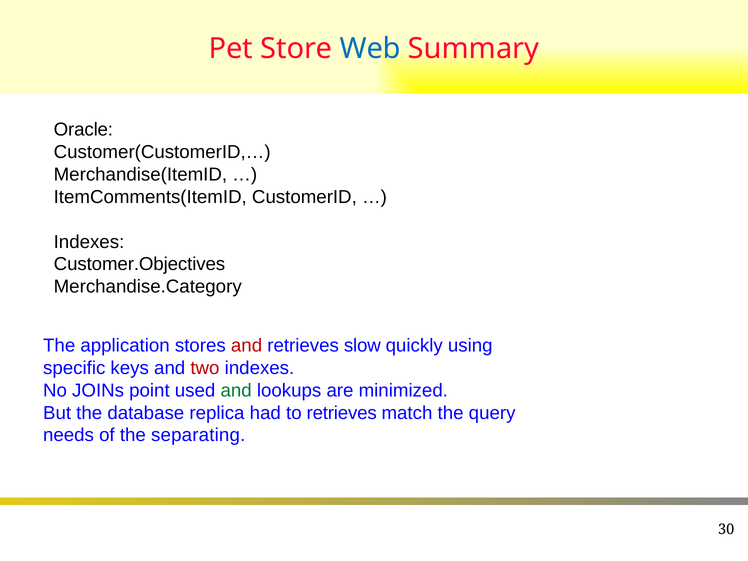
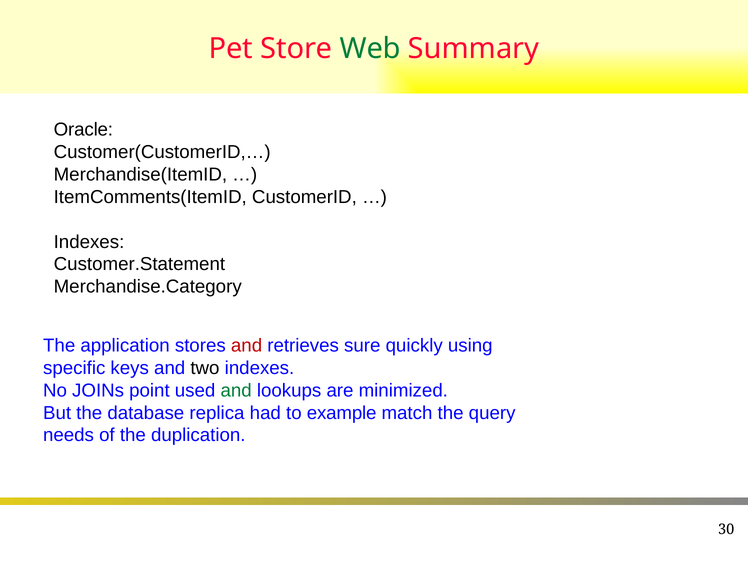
Web colour: blue -> green (370, 49)
Customer.Objectives: Customer.Objectives -> Customer.Statement (139, 264)
slow: slow -> sure (362, 346)
two colour: red -> black (205, 368)
to retrieves: retrieves -> example (342, 413)
separating: separating -> duplication (198, 435)
